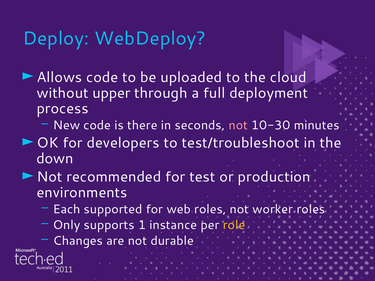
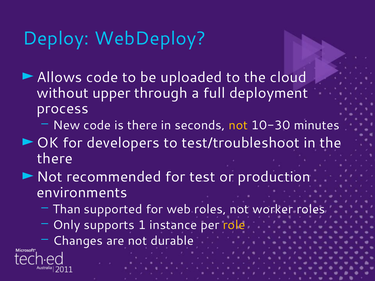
not colour: pink -> yellow (238, 125)
down: down -> there (55, 159)
Each: Each -> Than (67, 209)
